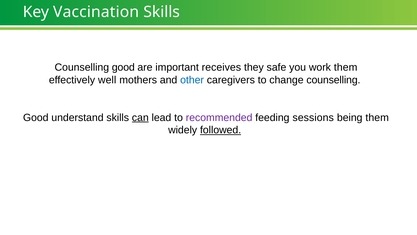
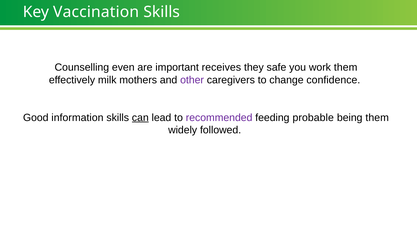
good: good -> even (123, 67)
well: well -> milk (107, 80)
other colour: blue -> purple (192, 80)
change counselling: counselling -> confidence (333, 80)
understand: understand -> information (77, 117)
sessions: sessions -> probable (313, 117)
followed underline: present -> none (221, 130)
